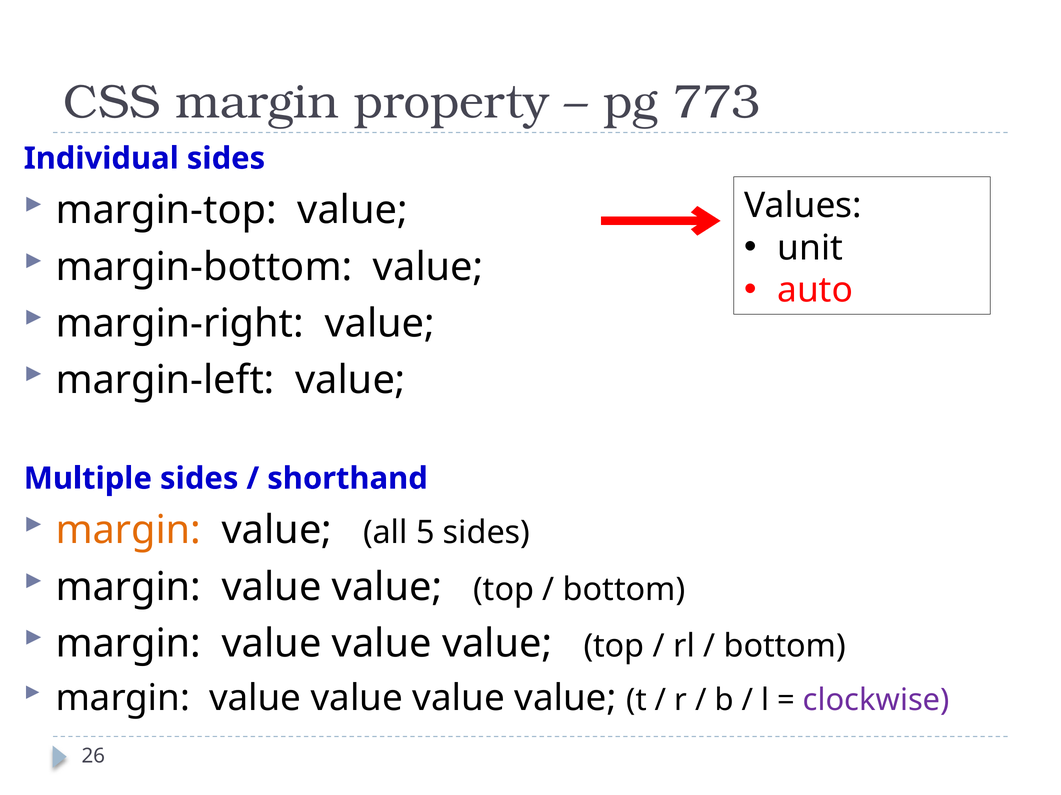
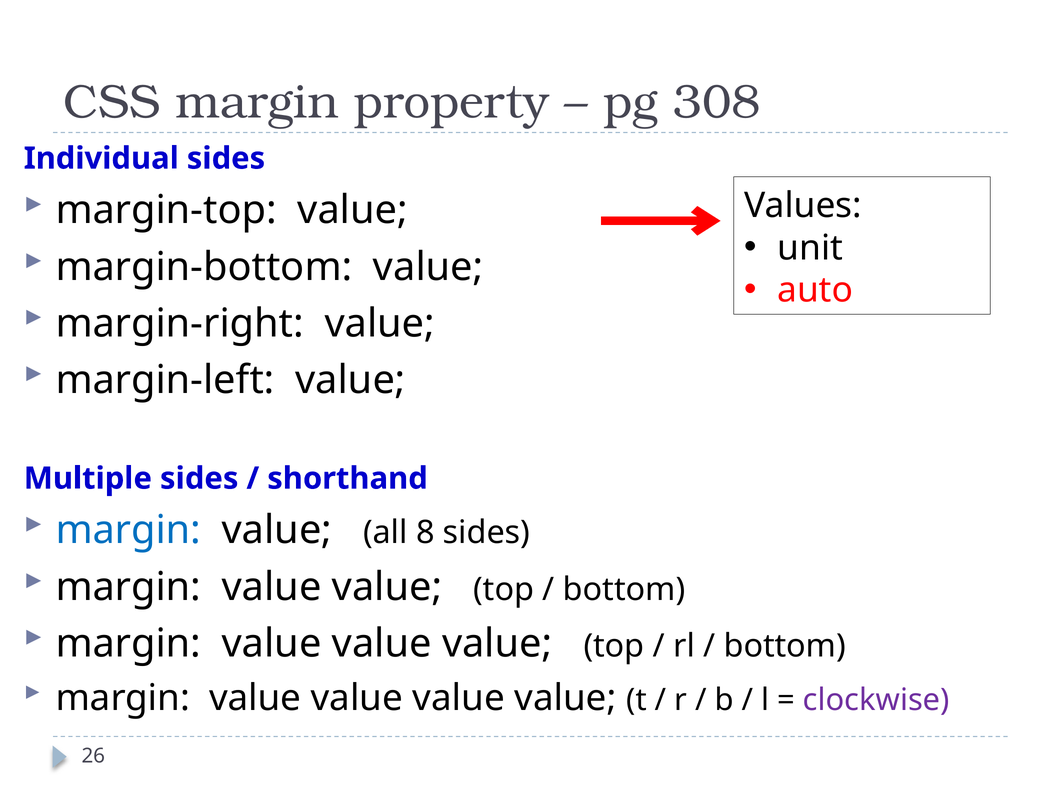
773: 773 -> 308 (717, 102)
margin colour: orange -> blue (128, 531)
5: 5 -> 8 (425, 533)
